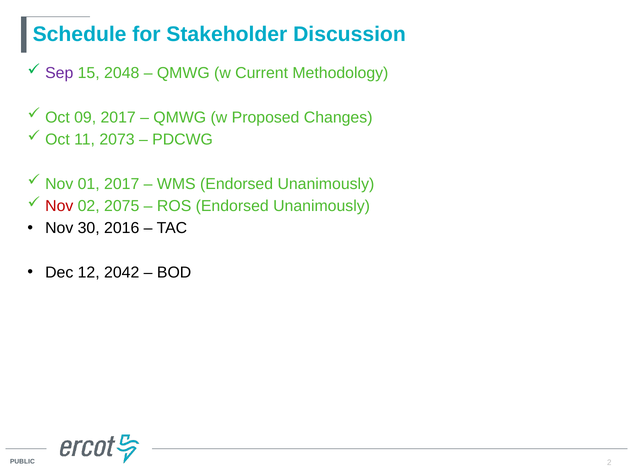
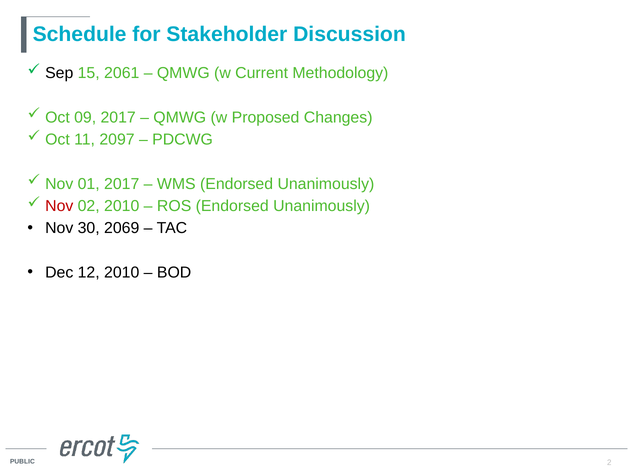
Sep colour: purple -> black (59, 73)
2048: 2048 -> 2061 (122, 73)
2073: 2073 -> 2097 (117, 140)
02 2075: 2075 -> 2010 (122, 206)
2016: 2016 -> 2069 (122, 228)
12 2042: 2042 -> 2010 (122, 273)
